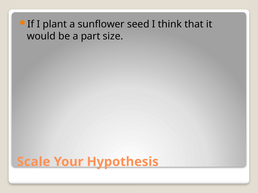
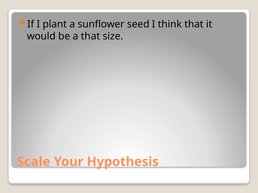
a part: part -> that (91, 36)
